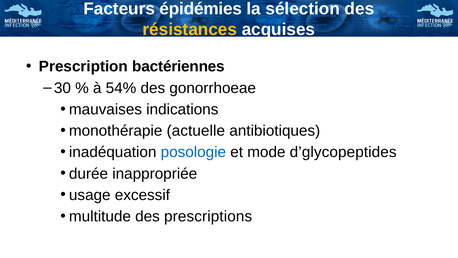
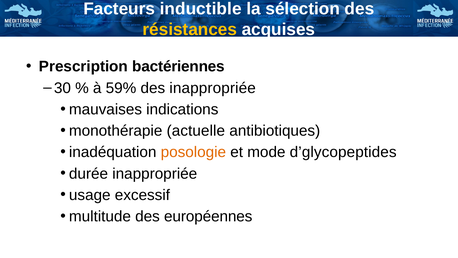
épidémies: épidémies -> inductible (201, 9)
54%: 54% -> 59% (121, 88)
des gonorrhoeae: gonorrhoeae -> inappropriée (213, 88)
posologie colour: blue -> orange (193, 152)
prescriptions: prescriptions -> européennes (208, 216)
